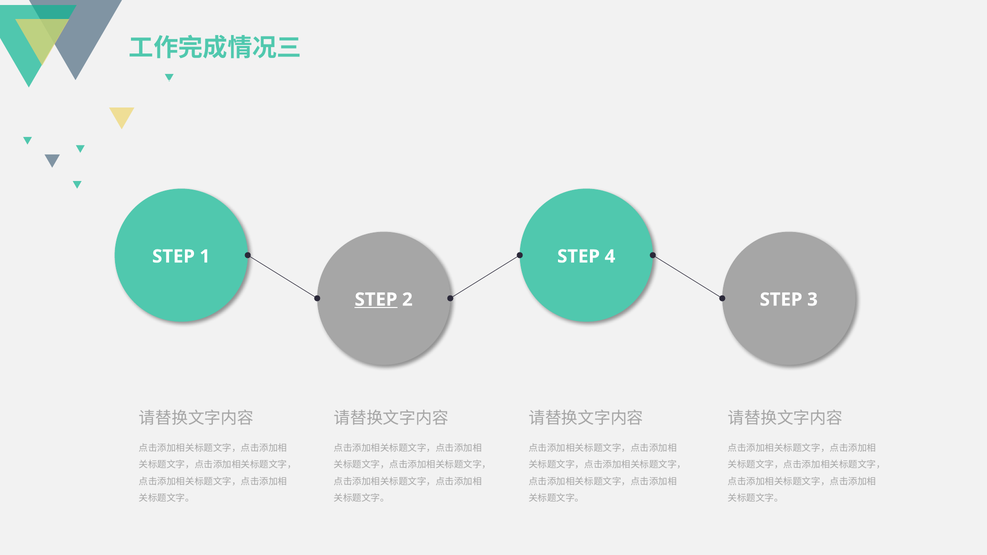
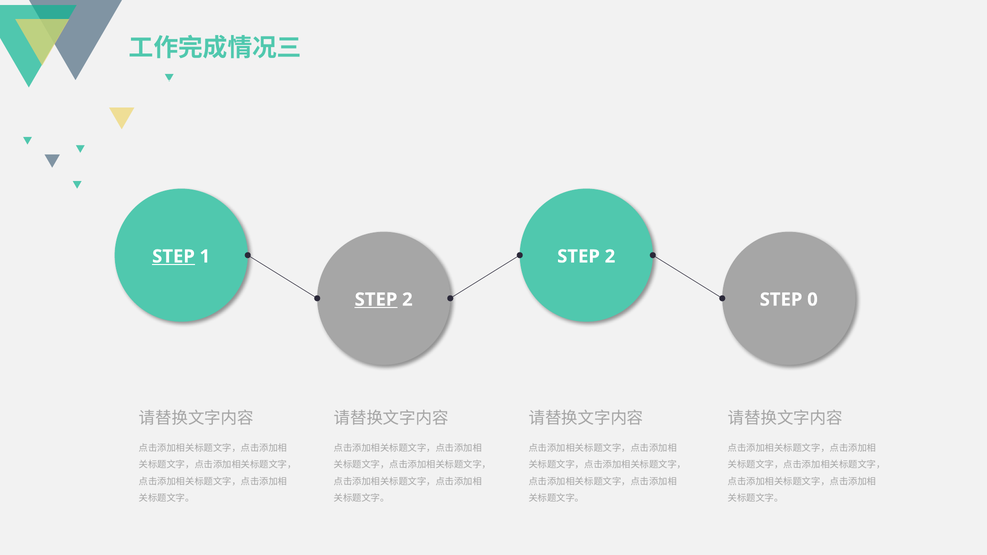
STEP underline: none -> present (173, 257)
4: 4 -> 2 (610, 257)
3: 3 -> 0 (812, 300)
